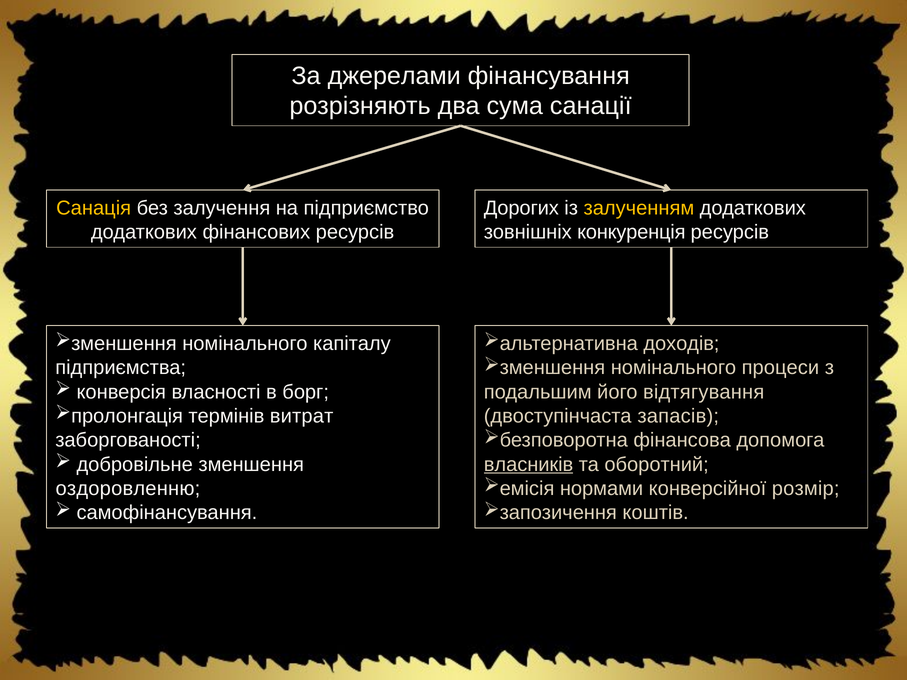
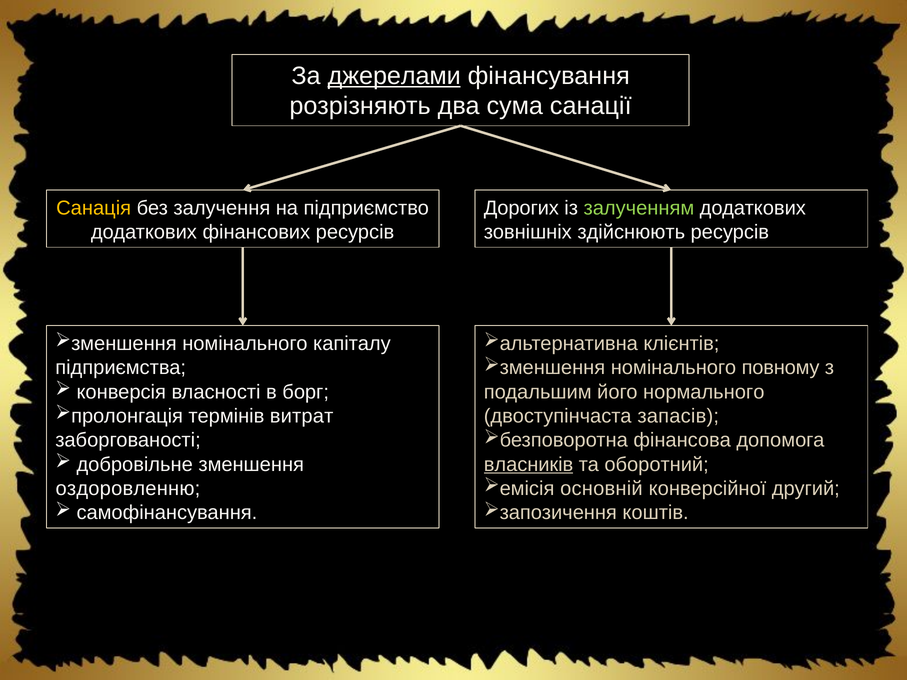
джерелами underline: none -> present (394, 76)
залученням colour: yellow -> light green (639, 208)
конкуренція: конкуренція -> здійснюють (631, 232)
доходів: доходів -> клієнтів (681, 344)
процеси: процеси -> повному (781, 368)
відтягування: відтягування -> нормального (704, 392)
нормами: нормами -> основній (601, 489)
розмір: розмір -> другий (806, 489)
